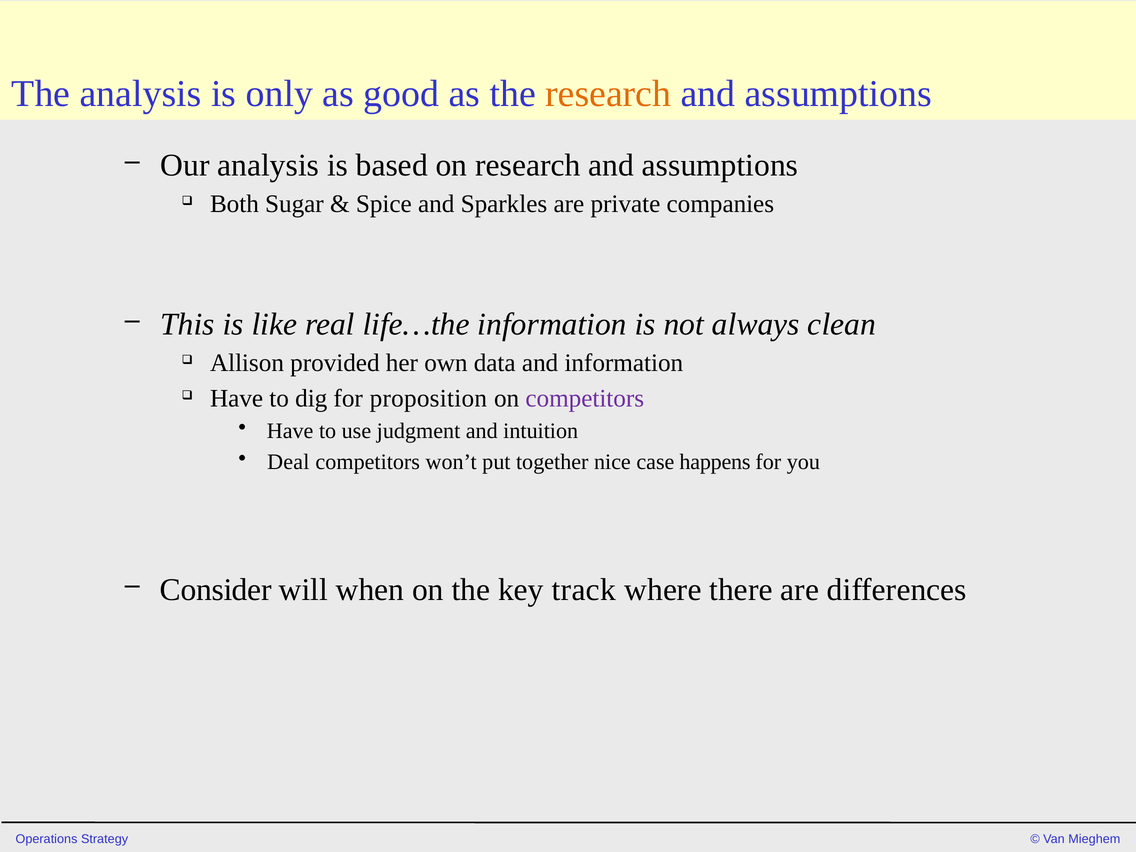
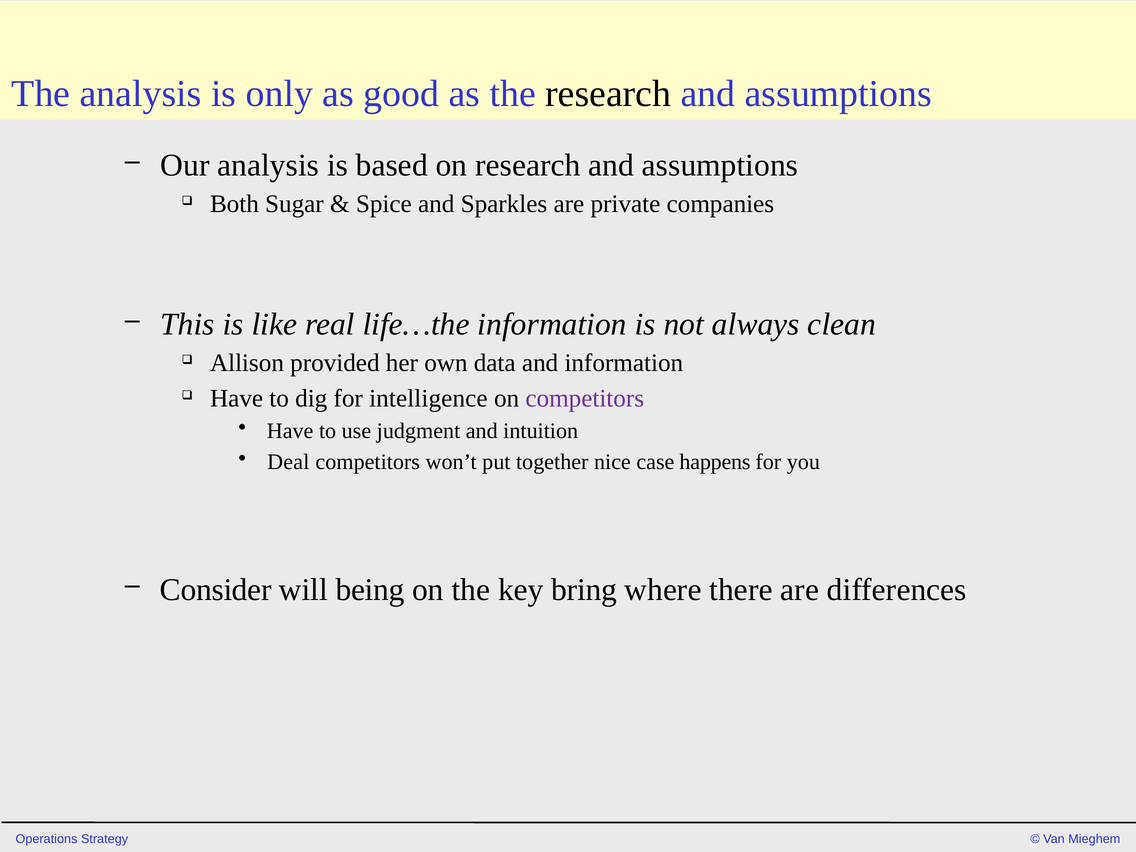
research colour: orange -> black (608, 94)
proposition: proposition -> intelligence (428, 398)
when: when -> being (370, 590)
track: track -> bring (584, 590)
